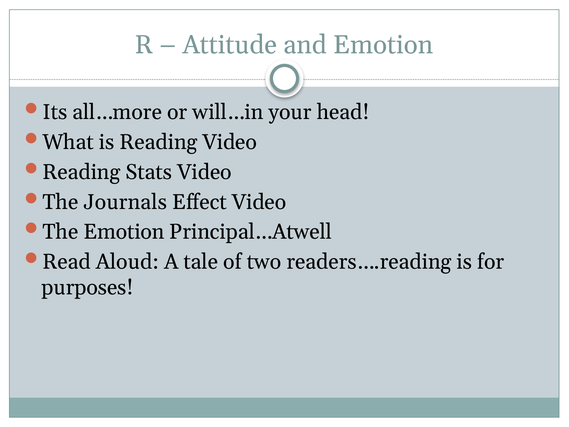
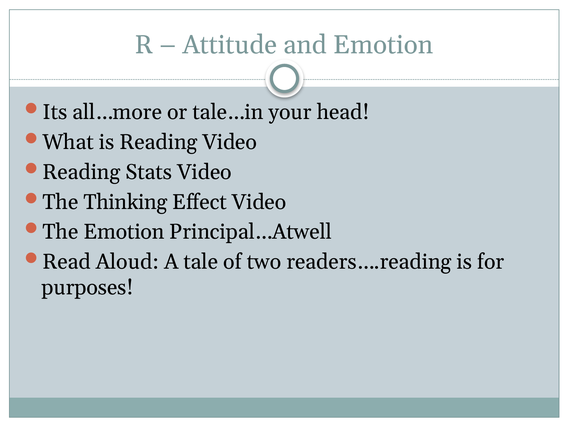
will…in: will…in -> tale…in (228, 112)
Journals: Journals -> Thinking (125, 202)
